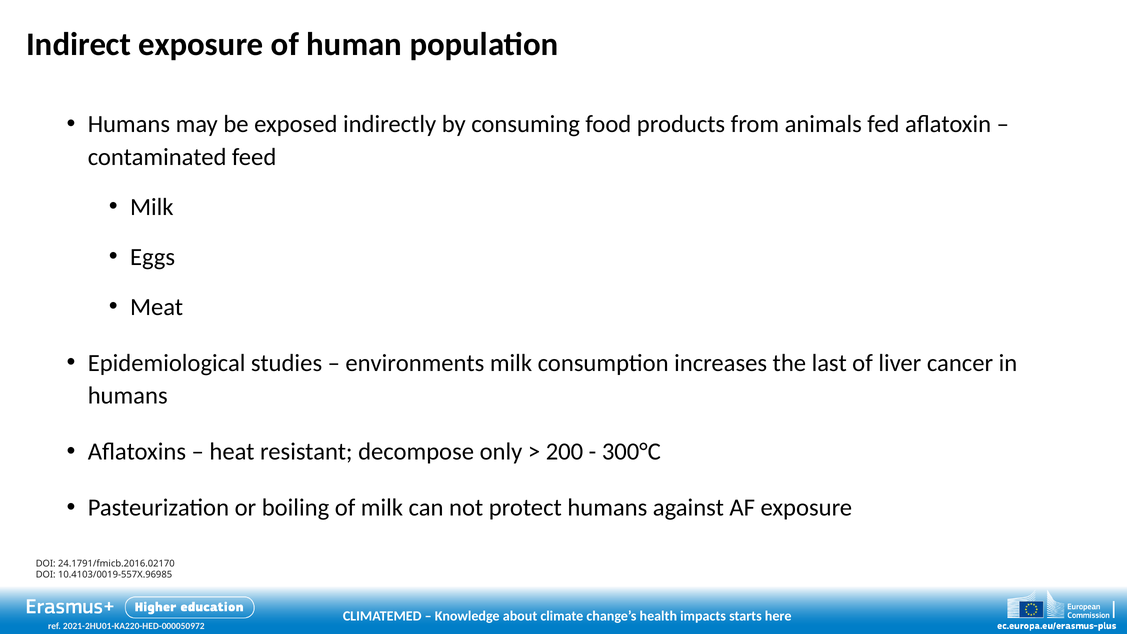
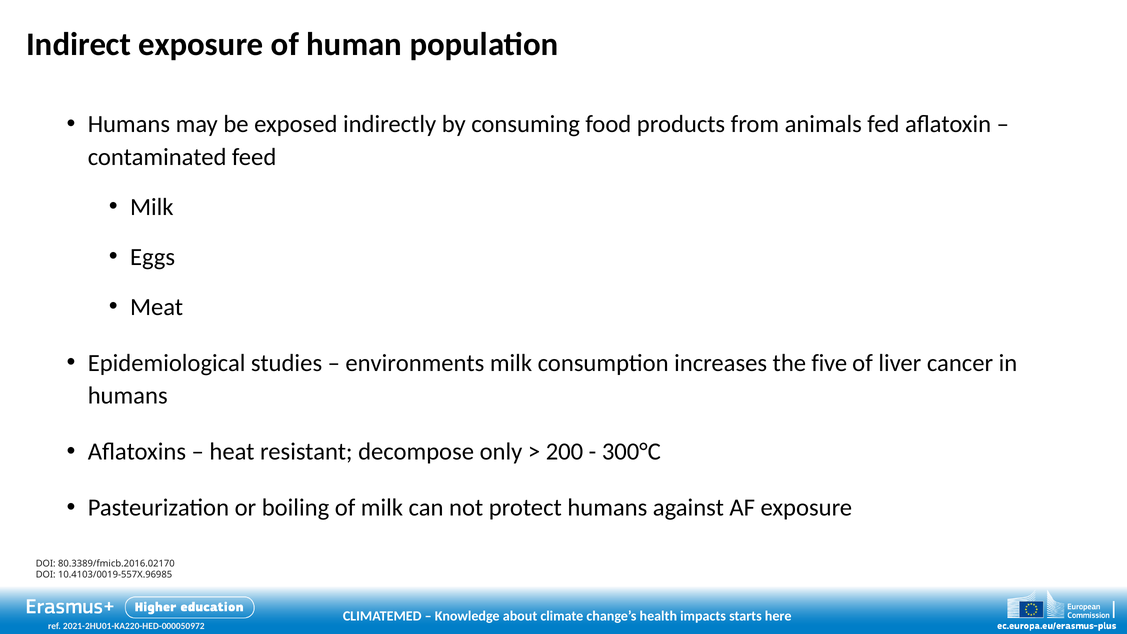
last: last -> five (829, 363)
24.1791/fmicb.2016.02170: 24.1791/fmicb.2016.02170 -> 80.3389/fmicb.2016.02170 (116, 564)
